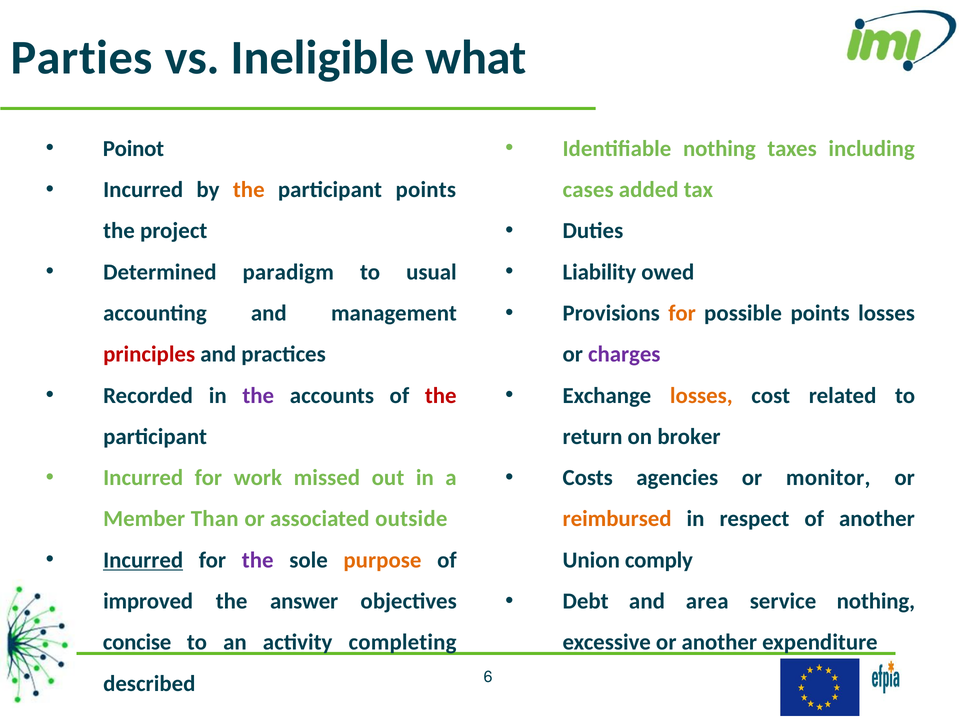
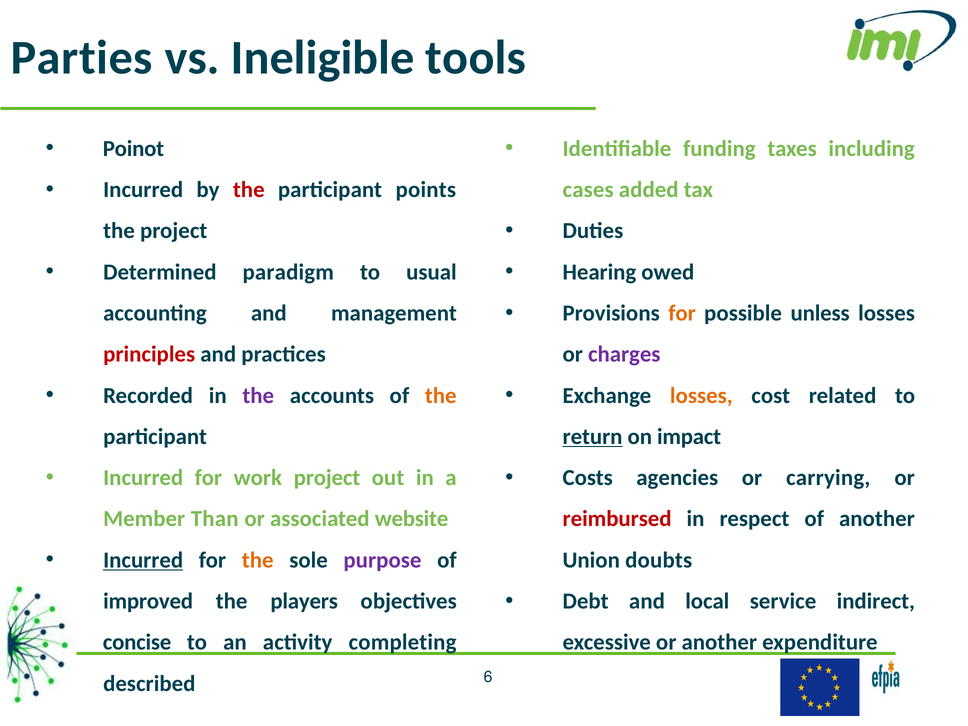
what: what -> tools (476, 58)
Identifiable nothing: nothing -> funding (719, 149)
the colour: orange -> red (249, 190)
Liability: Liability -> Hearing (599, 272)
possible points: points -> unless (820, 313)
the colour: red -> orange (441, 395)
return underline: none -> present (593, 437)
broker: broker -> impact (689, 437)
work missed: missed -> project (327, 478)
monitor: monitor -> carrying (828, 478)
outside: outside -> website (412, 519)
reimbursed colour: orange -> red (617, 519)
the colour: purple -> orange (258, 560)
purpose colour: orange -> purple (382, 560)
comply: comply -> doubts (659, 560)
area: area -> local (707, 601)
service nothing: nothing -> indirect (876, 601)
answer: answer -> players (304, 601)
